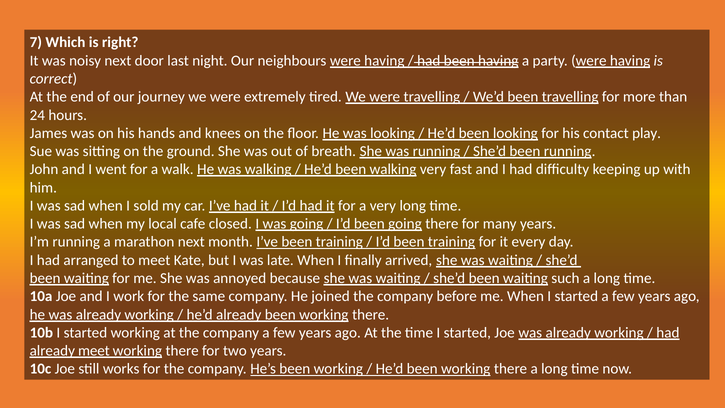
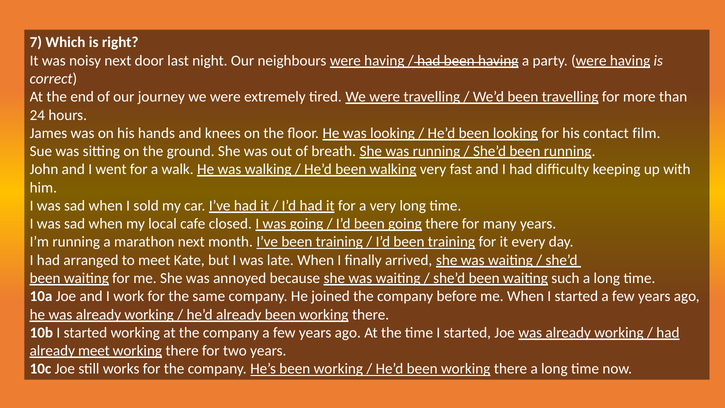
play: play -> film (646, 133)
